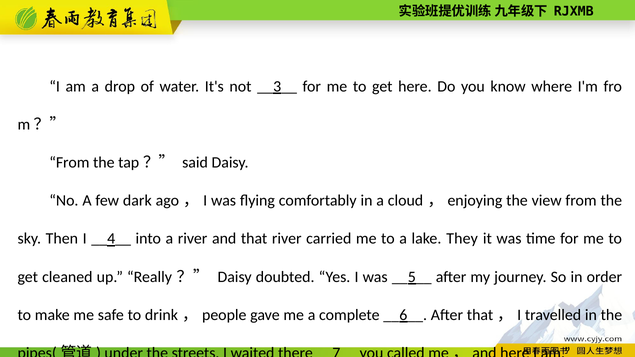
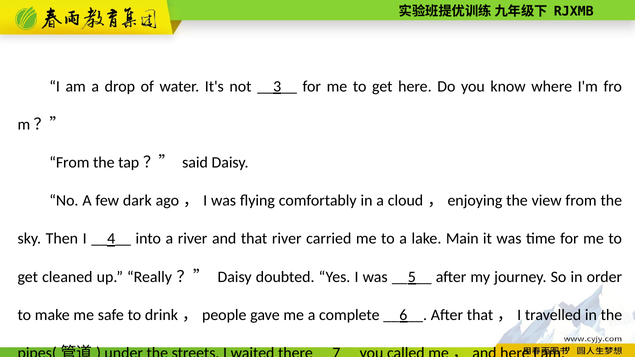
They: They -> Main (462, 239)
